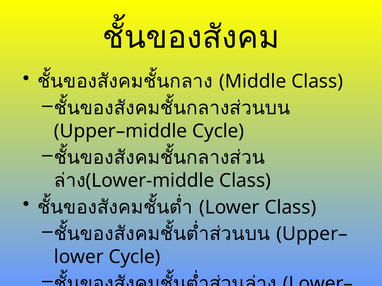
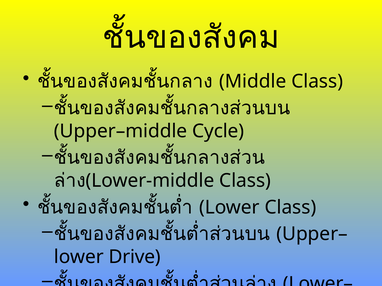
lower Cycle: Cycle -> Drive (135, 257)
